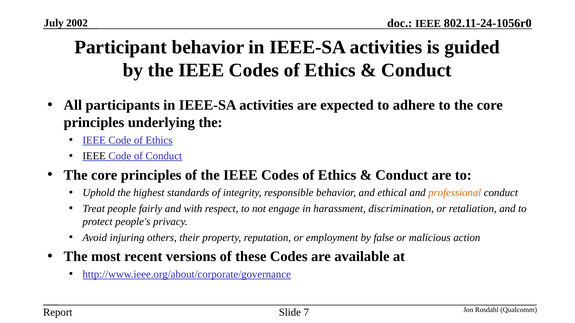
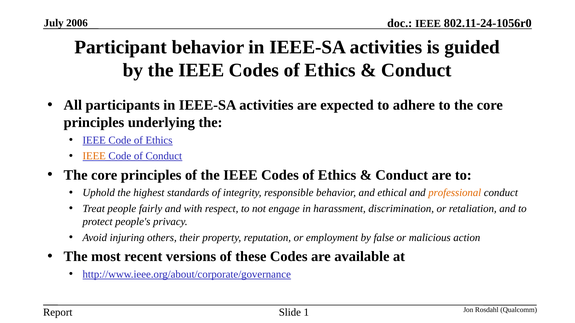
2002: 2002 -> 2006 (77, 23)
IEEE colour: black -> orange (94, 156)
7: 7 -> 1 (306, 313)
